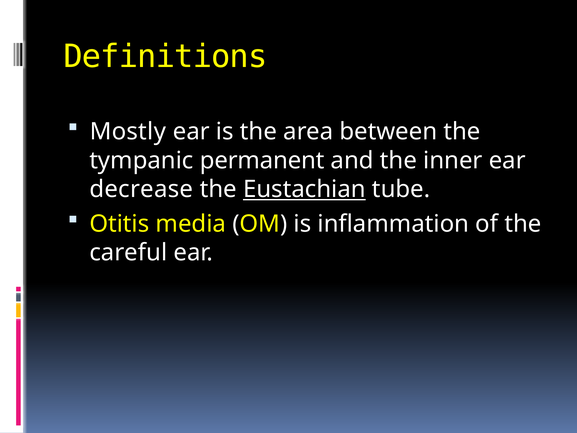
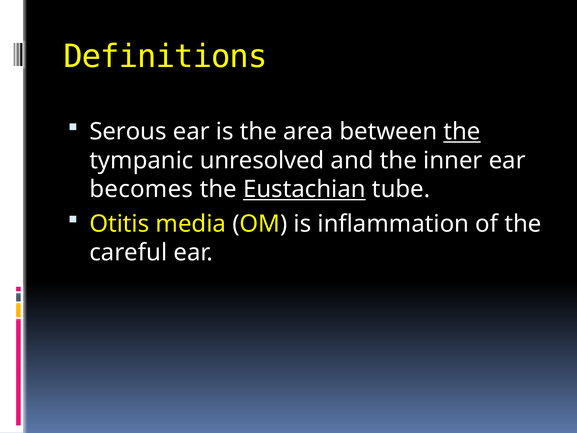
Mostly: Mostly -> Serous (128, 131)
the underline: none -> present (462, 131)
permanent: permanent -> unresolved (262, 160)
decrease: decrease -> becomes (141, 189)
